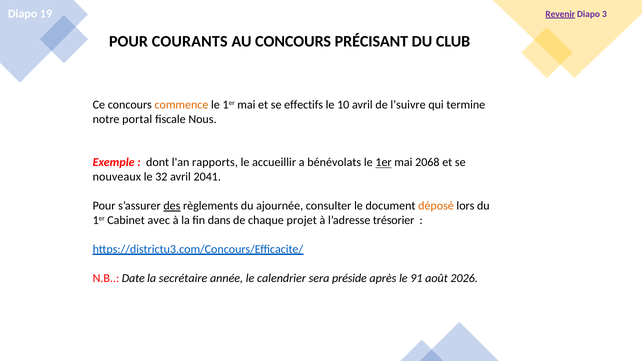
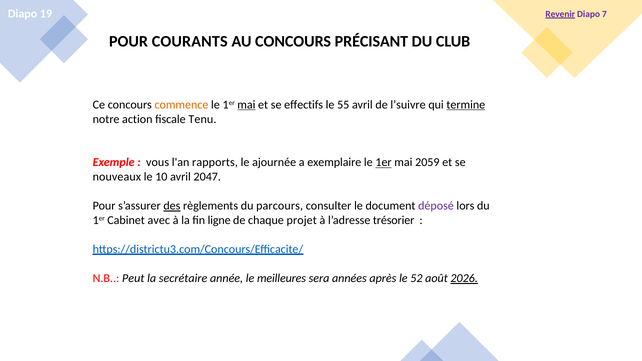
3: 3 -> 7 (604, 14)
mai underline: none -> present (246, 105)
10: 10 -> 55 (343, 105)
termine underline: none -> present (466, 105)
portal: portal -> action (137, 119)
Nous: Nous -> Tenu (202, 119)
dont: dont -> vous (158, 163)
accueillir: accueillir -> ajournée (274, 163)
bénévolats: bénévolats -> exemplaire (334, 163)
2068: 2068 -> 2059 (427, 163)
32: 32 -> 10 (161, 177)
2041: 2041 -> 2047 (207, 177)
ajournée: ajournée -> parcours (280, 206)
déposé colour: orange -> purple (436, 206)
dans: dans -> ligne (219, 220)
Date: Date -> Peut (133, 278)
calendrier: calendrier -> meilleures (282, 278)
préside: préside -> années (349, 278)
91: 91 -> 52 (416, 278)
2026 underline: none -> present (464, 278)
